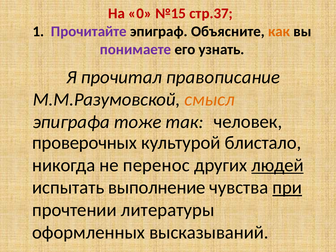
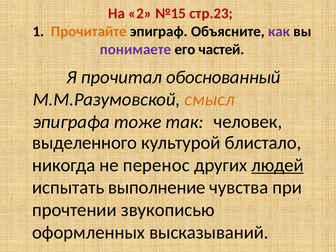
0: 0 -> 2 (140, 14)
стр.37: стр.37 -> стр.23 (211, 14)
Прочитайте colour: purple -> orange (89, 31)
как colour: orange -> purple (279, 31)
узнать: узнать -> частей (222, 49)
правописание: правописание -> обоснованный (223, 77)
проверочных: проверочных -> выделенного (85, 143)
при underline: present -> none (287, 188)
литературы: литературы -> звукописью (168, 210)
